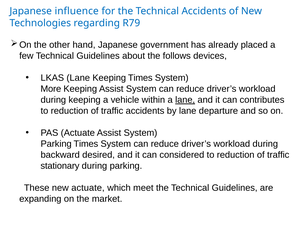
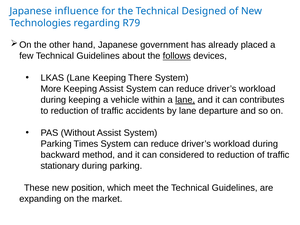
Technical Accidents: Accidents -> Designed (204, 11)
follows underline: none -> present (177, 56)
Keeping Times: Times -> There (140, 78)
PAS Actuate: Actuate -> Without (78, 133)
desired: desired -> method (99, 155)
new actuate: actuate -> position (88, 188)
